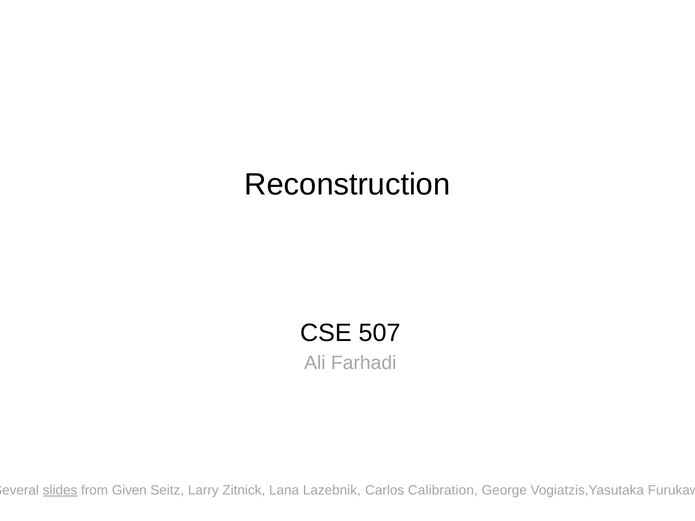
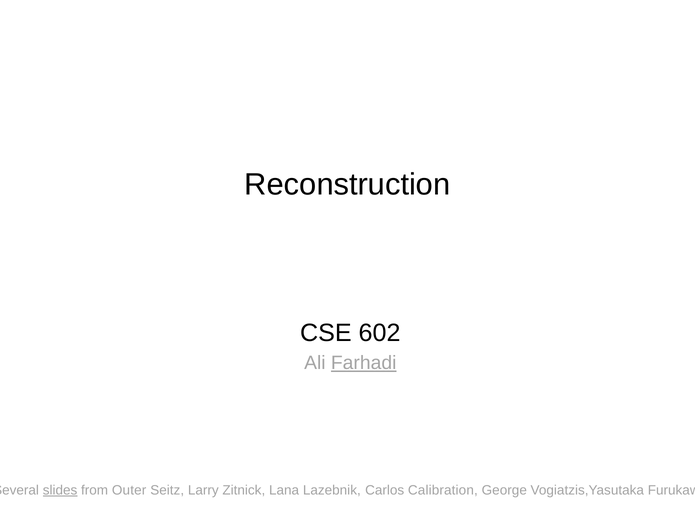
507: 507 -> 602 (380, 333)
Farhadi underline: none -> present (364, 363)
Given: Given -> Outer (129, 490)
